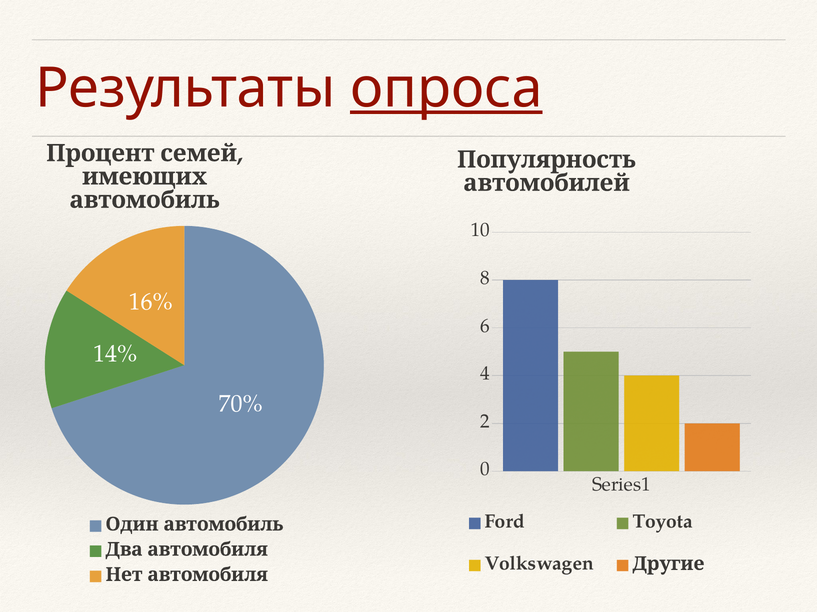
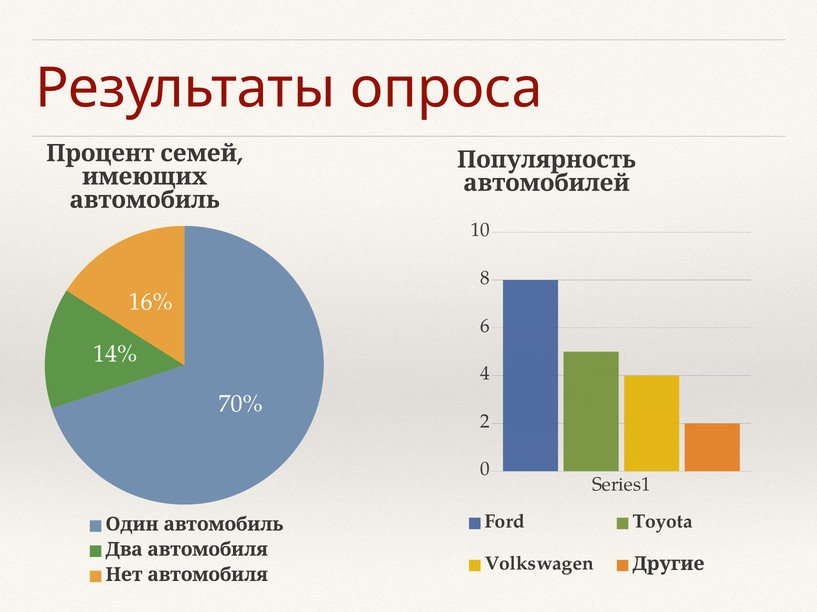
опроса underline: present -> none (446, 88)
